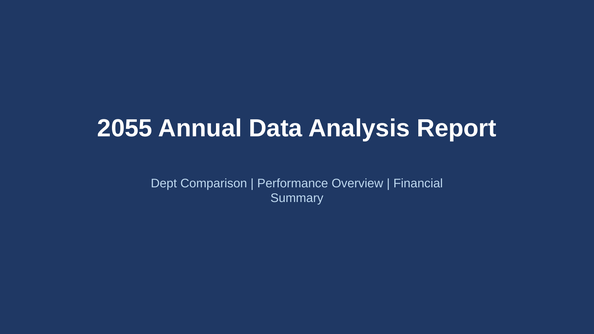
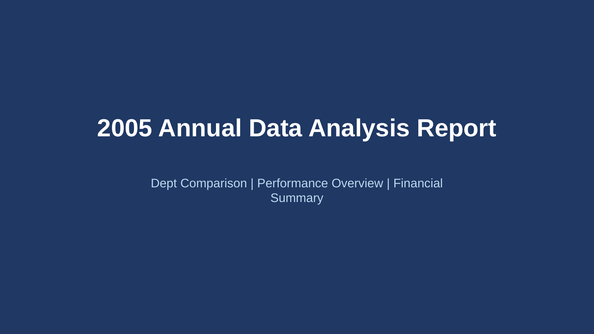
2055: 2055 -> 2005 (125, 128)
